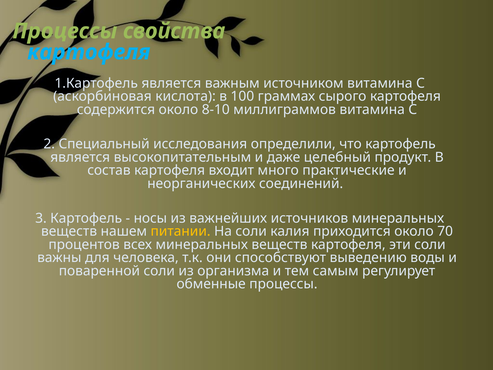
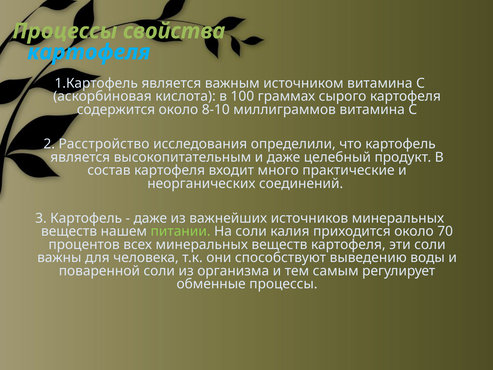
Специальный: Специальный -> Расстройство (104, 144)
носы: носы -> даже (150, 218)
питании colour: yellow -> light green (181, 231)
